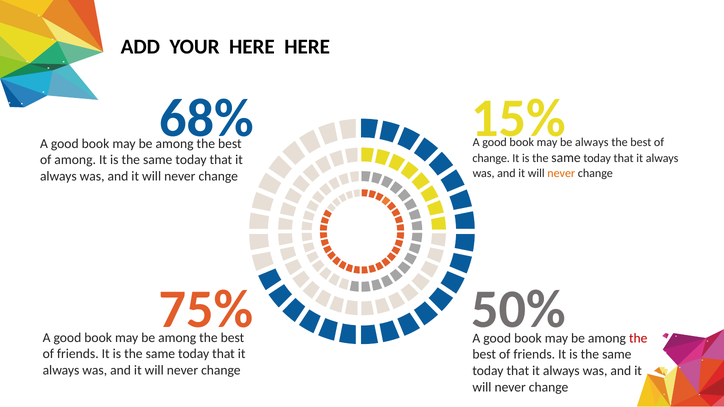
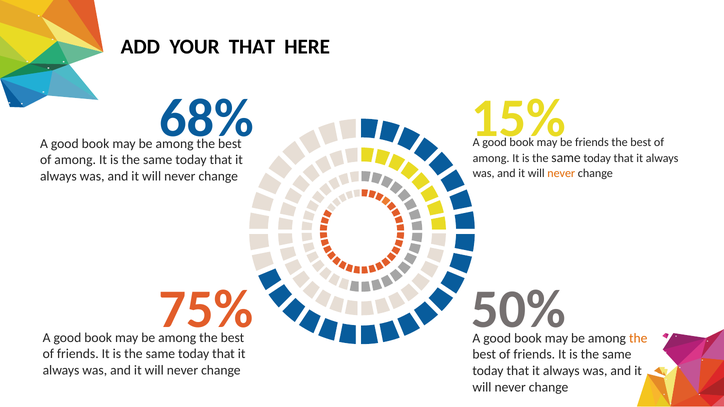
YOUR HERE: HERE -> THAT (252, 47)
always: always -> friends (592, 142)
change: change -> among (491, 158)
the colour: red -> orange (638, 338)
